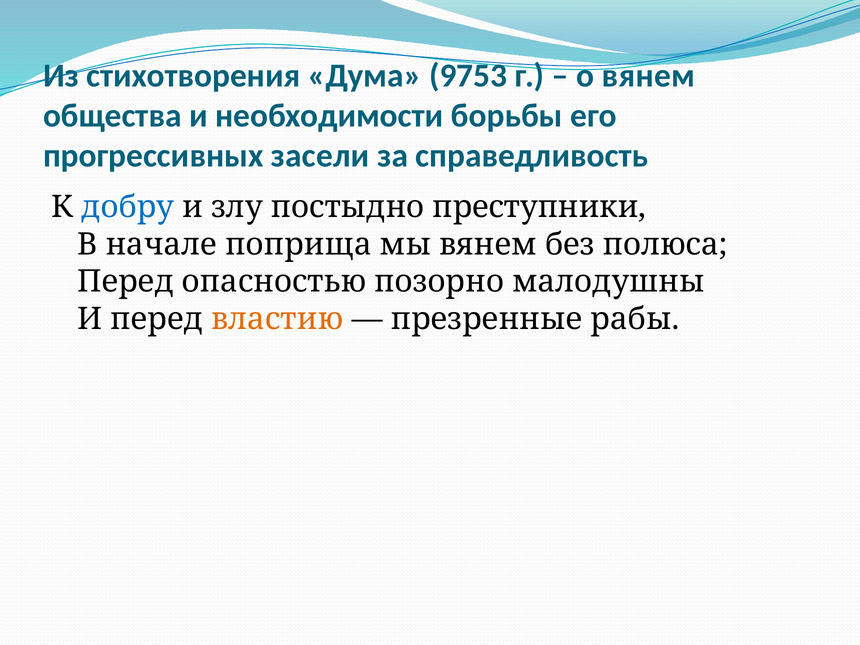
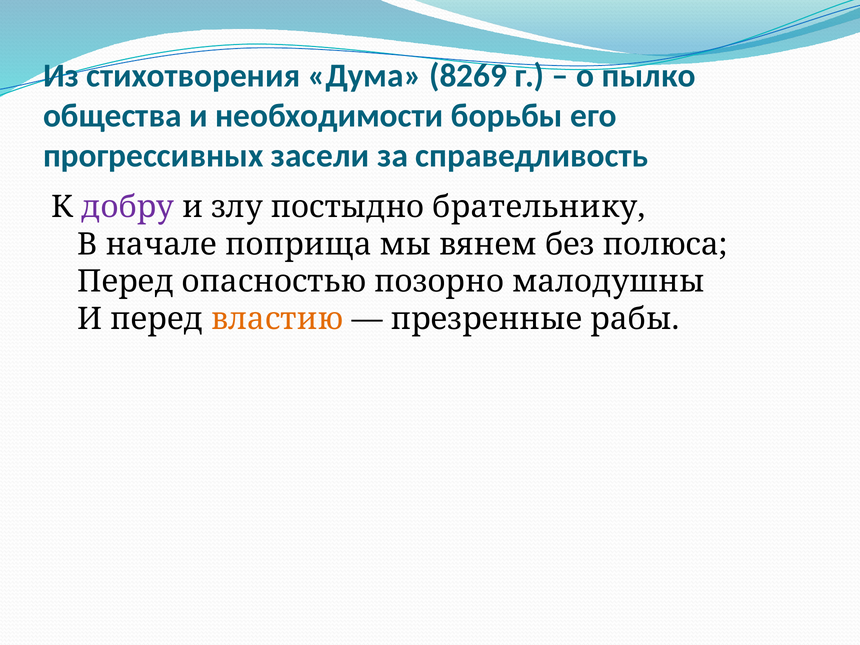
9753: 9753 -> 8269 (468, 76)
о вянем: вянем -> пылко (649, 76)
добру colour: blue -> purple (128, 207)
преступники: преступники -> брательнику (539, 207)
